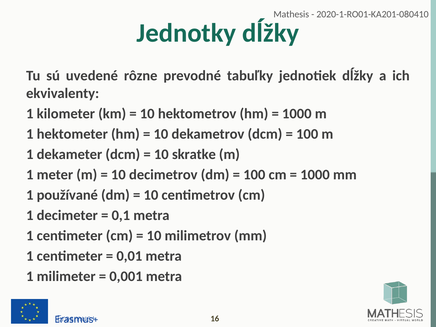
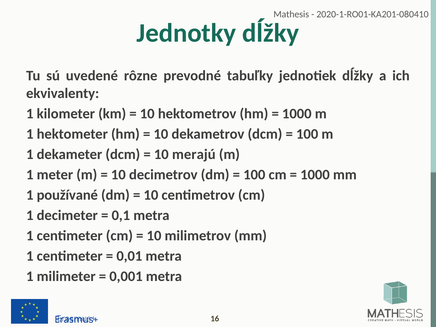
skratke: skratke -> merajú (194, 154)
